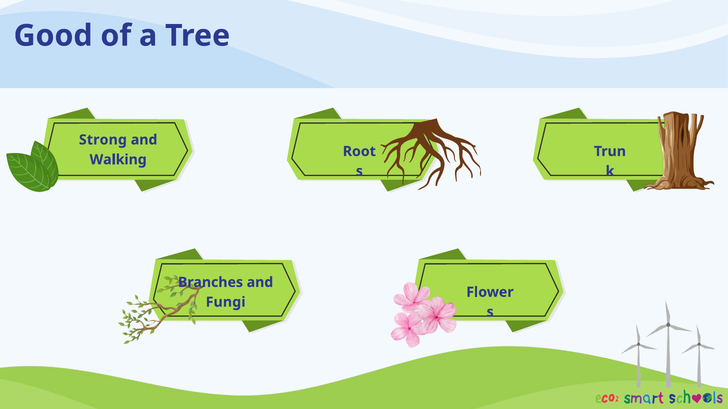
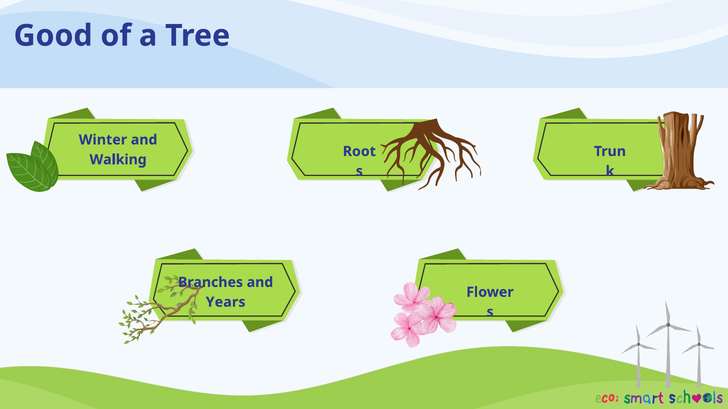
Strong: Strong -> Winter (103, 140)
Fungi: Fungi -> Years (226, 302)
